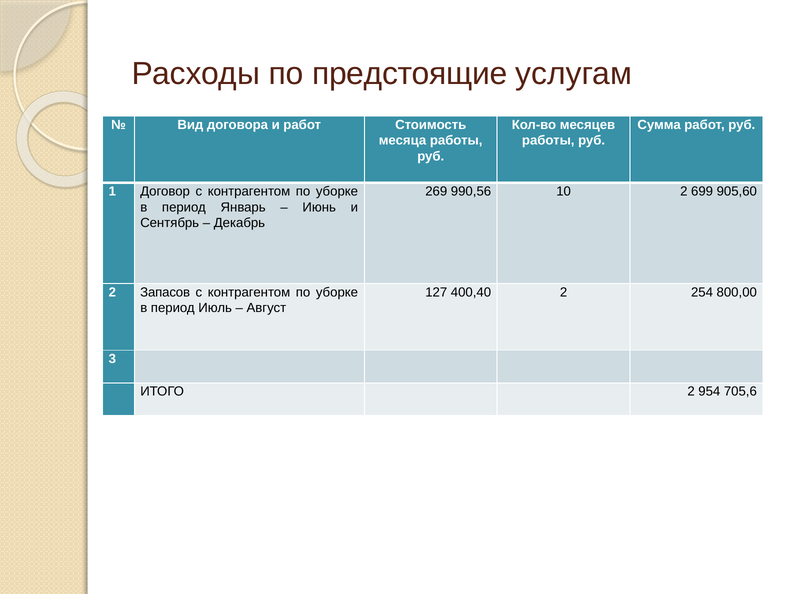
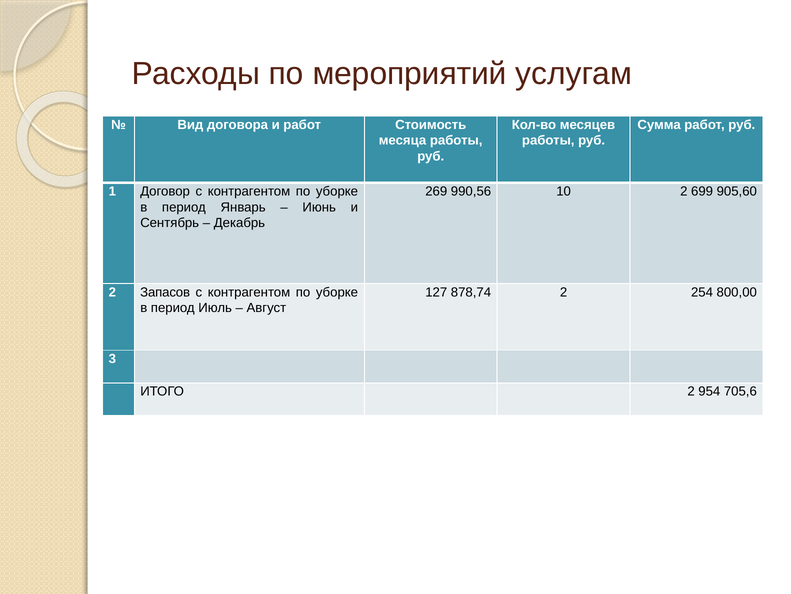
предстоящие: предстоящие -> мероприятий (410, 74)
400,40: 400,40 -> 878,74 (471, 292)
